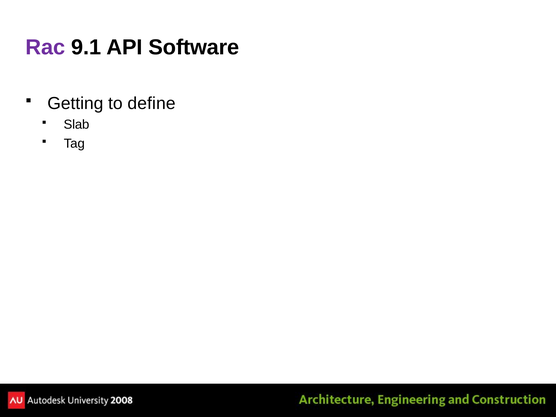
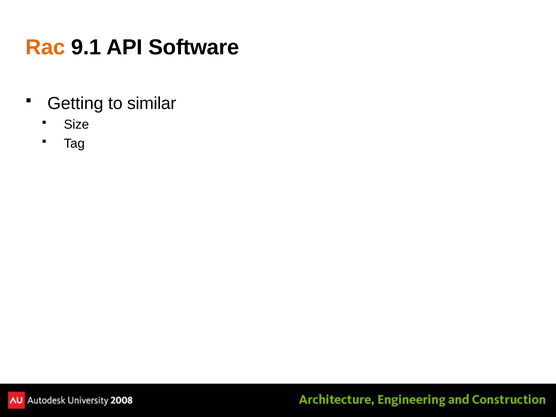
Rac colour: purple -> orange (45, 47)
define: define -> similar (152, 103)
Slab: Slab -> Size (76, 125)
